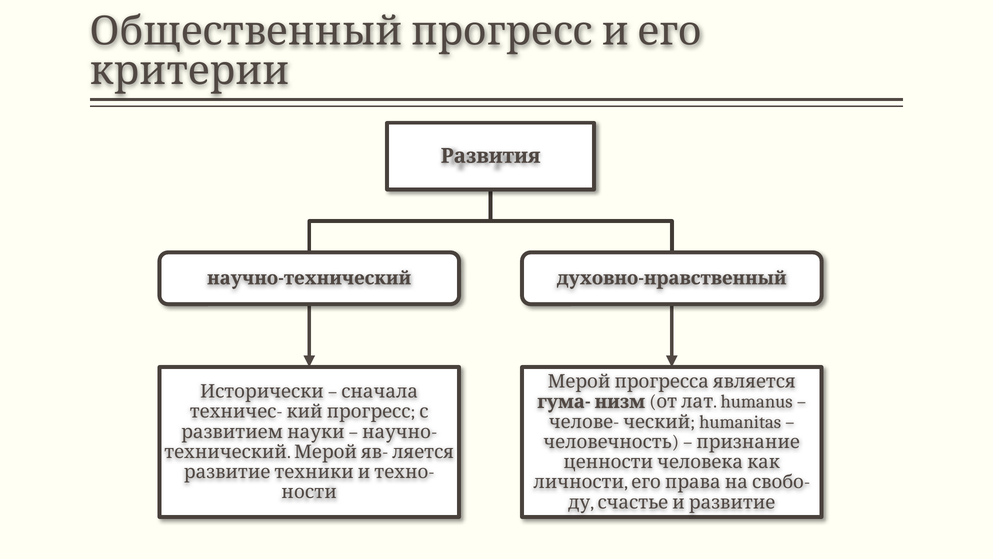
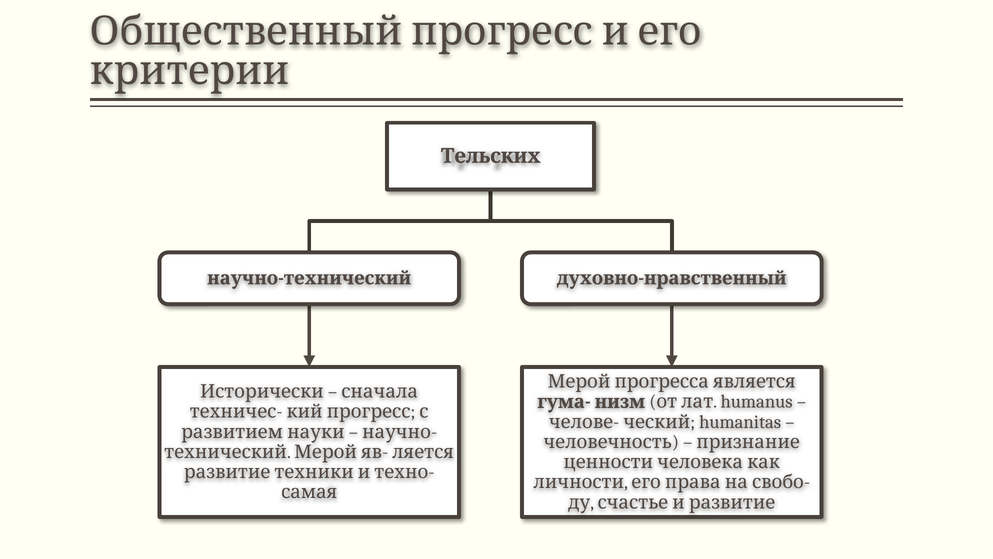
Развития: Развития -> Тельских (491, 156)
ности: ности -> самая (309, 492)
